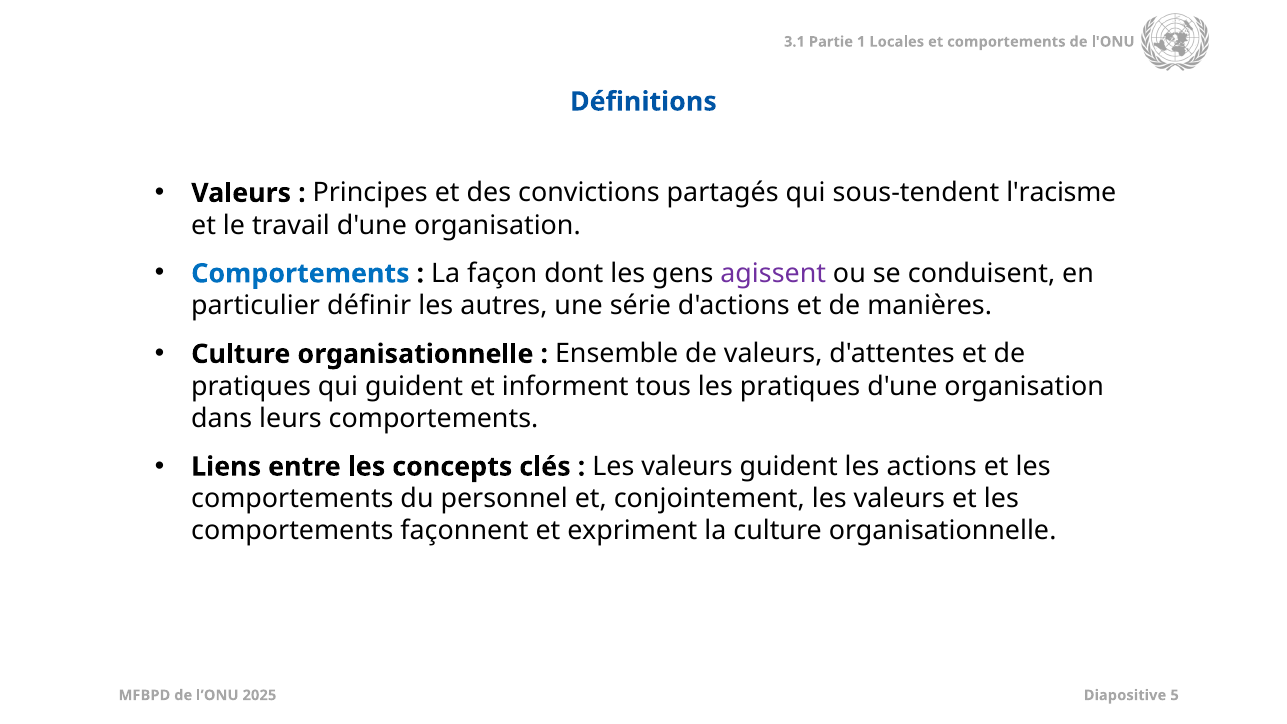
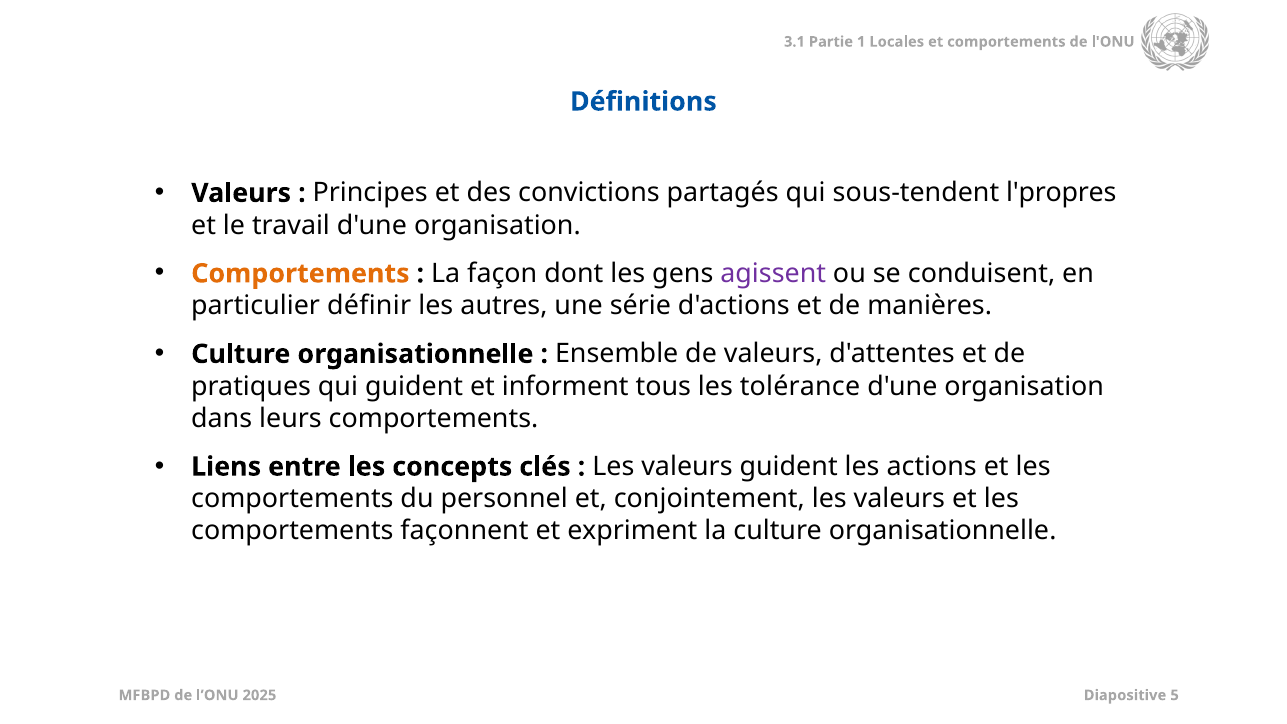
l'racisme: l'racisme -> l'propres (1061, 193)
Comportements colour: blue -> orange (300, 274)
les pratiques: pratiques -> tolérance (800, 386)
